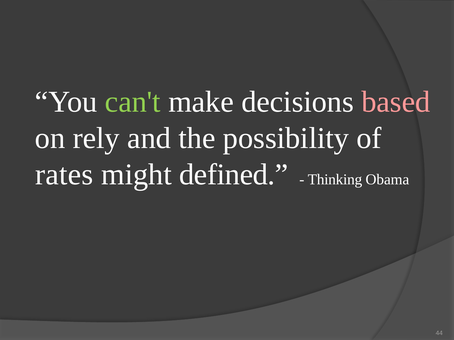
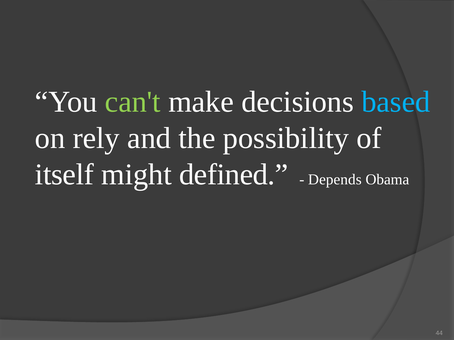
based colour: pink -> light blue (396, 102)
rates: rates -> itself (64, 175)
Thinking: Thinking -> Depends (335, 180)
